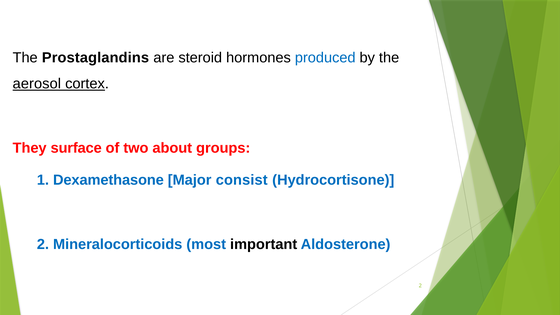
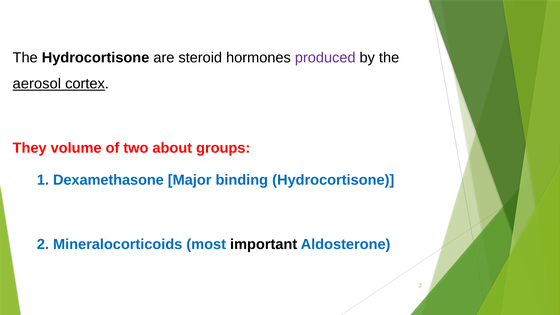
The Prostaglandins: Prostaglandins -> Hydrocortisone (96, 58)
produced colour: blue -> purple (325, 58)
surface: surface -> volume (76, 148)
consist: consist -> binding (242, 180)
